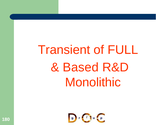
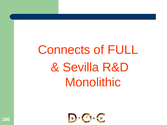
Transient: Transient -> Connects (64, 50)
Based: Based -> Sevilla (81, 67)
